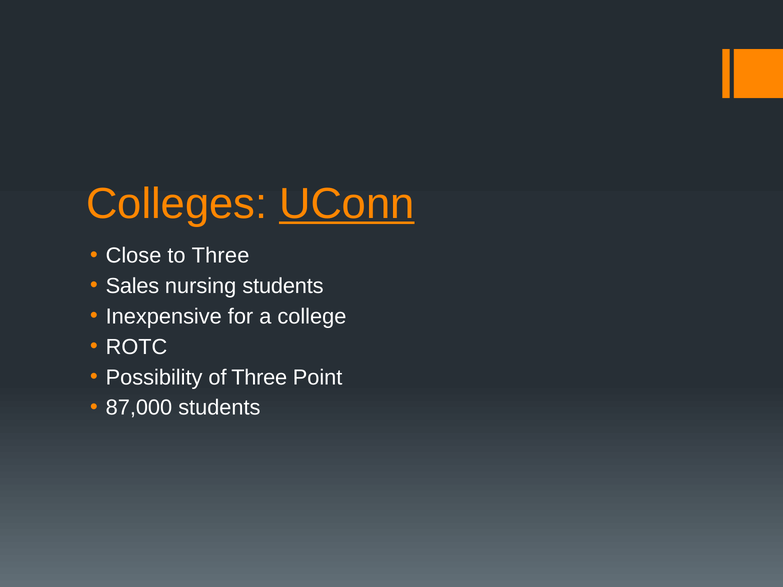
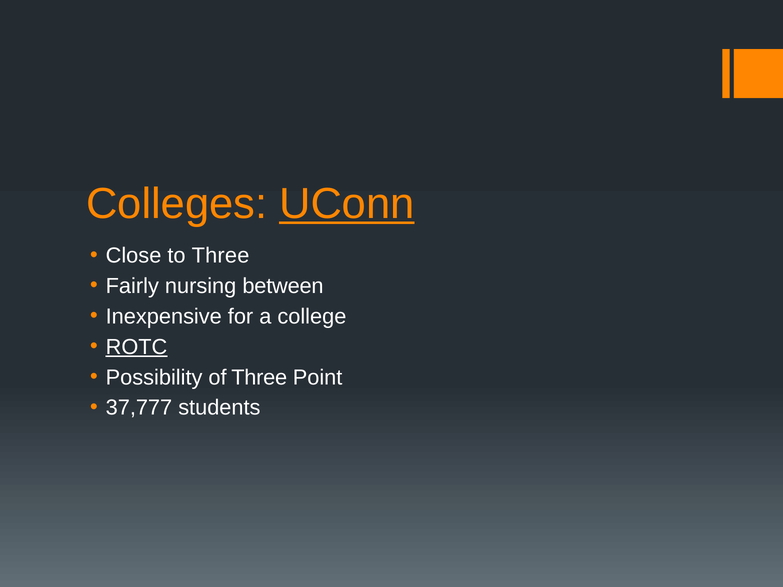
Sales: Sales -> Fairly (132, 286)
nursing students: students -> between (283, 286)
ROTC underline: none -> present (137, 347)
87,000: 87,000 -> 37,777 (139, 408)
